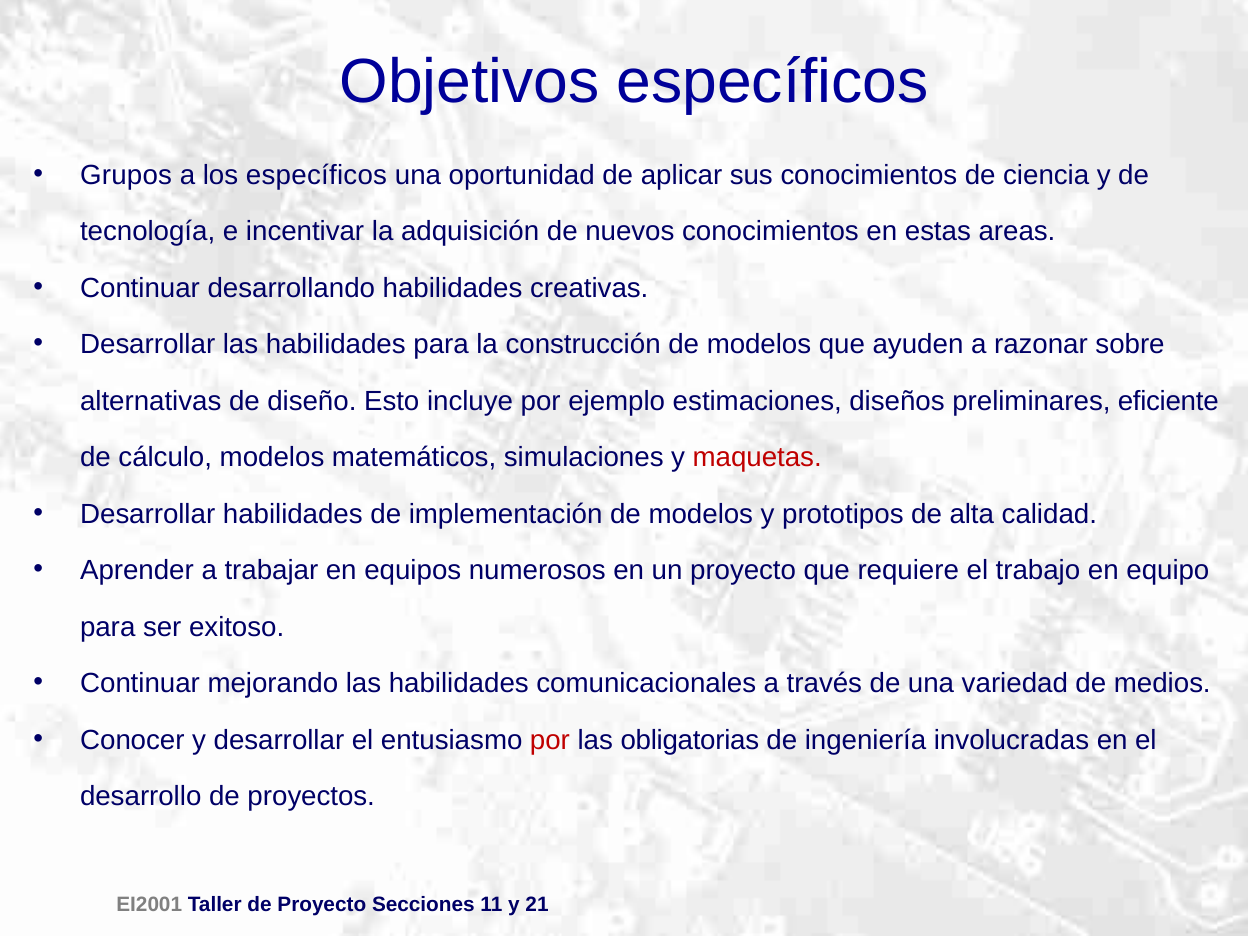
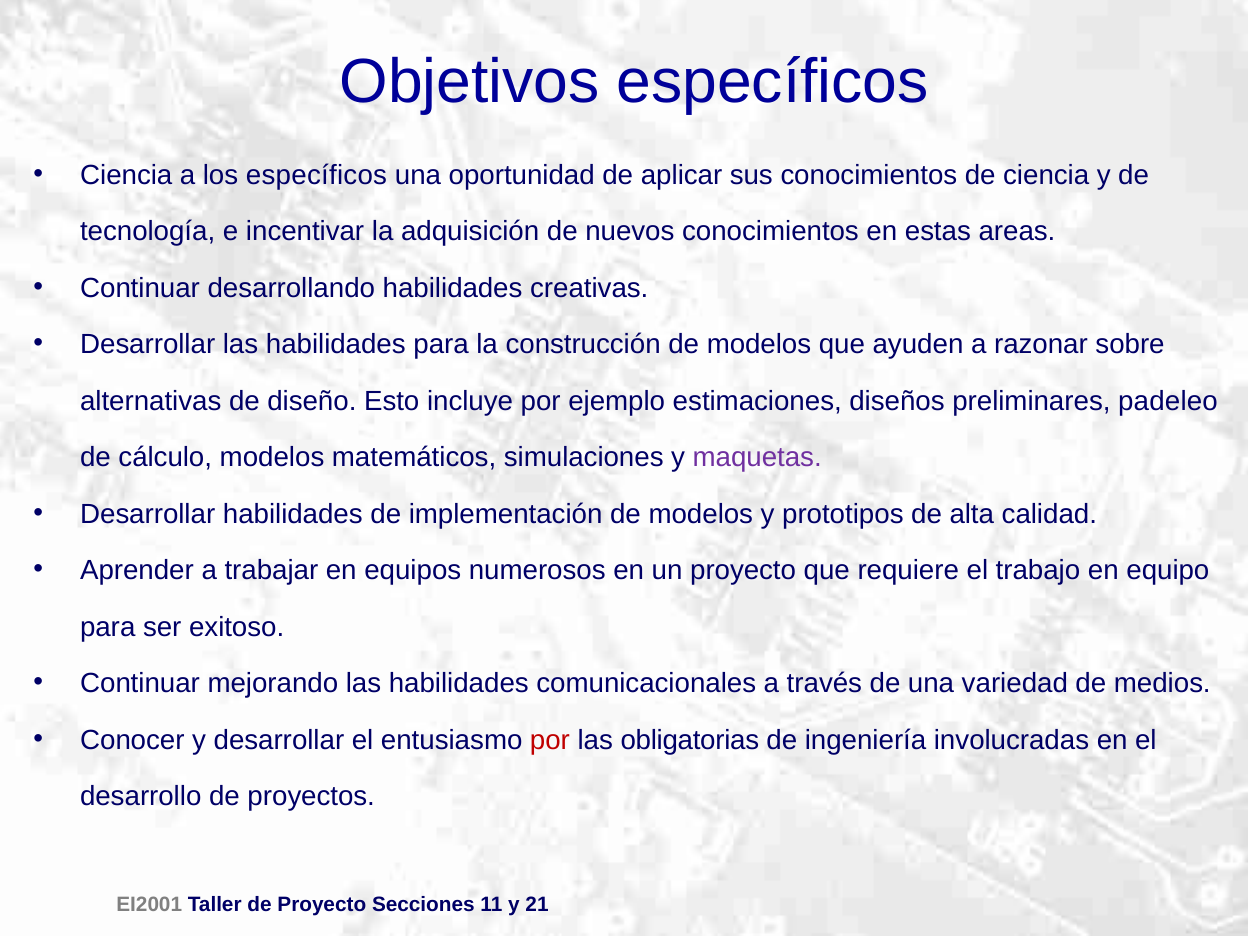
Grupos: Grupos -> Ciencia (126, 175)
eficiente: eficiente -> padeleo (1168, 401)
maquetas colour: red -> purple (757, 457)
